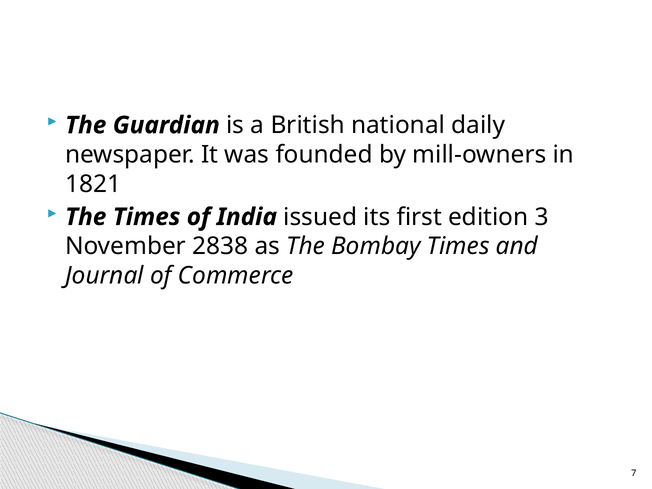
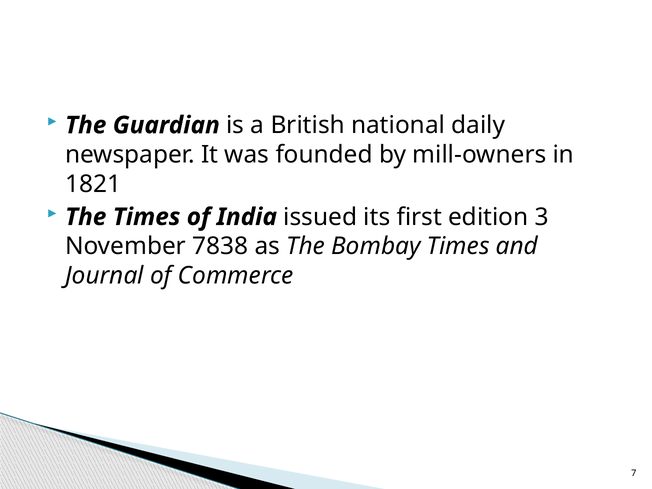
2838: 2838 -> 7838 (220, 246)
